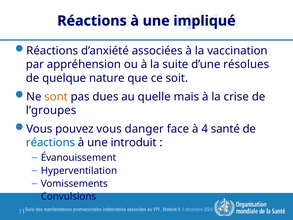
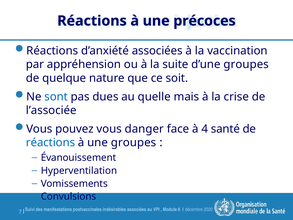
impliqué: impliqué -> précoces (205, 21)
d’une résolues: résolues -> groupes (246, 64)
sont colour: orange -> blue (56, 97)
l’groupes: l’groupes -> l’associée (51, 110)
une introduit: introduit -> groupes (134, 142)
